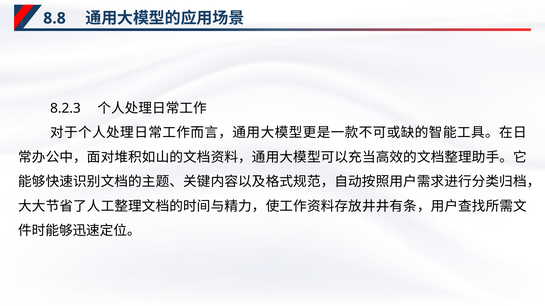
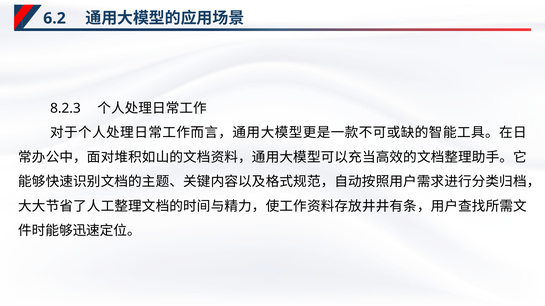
8.8: 8.8 -> 6.2 (54, 18)
